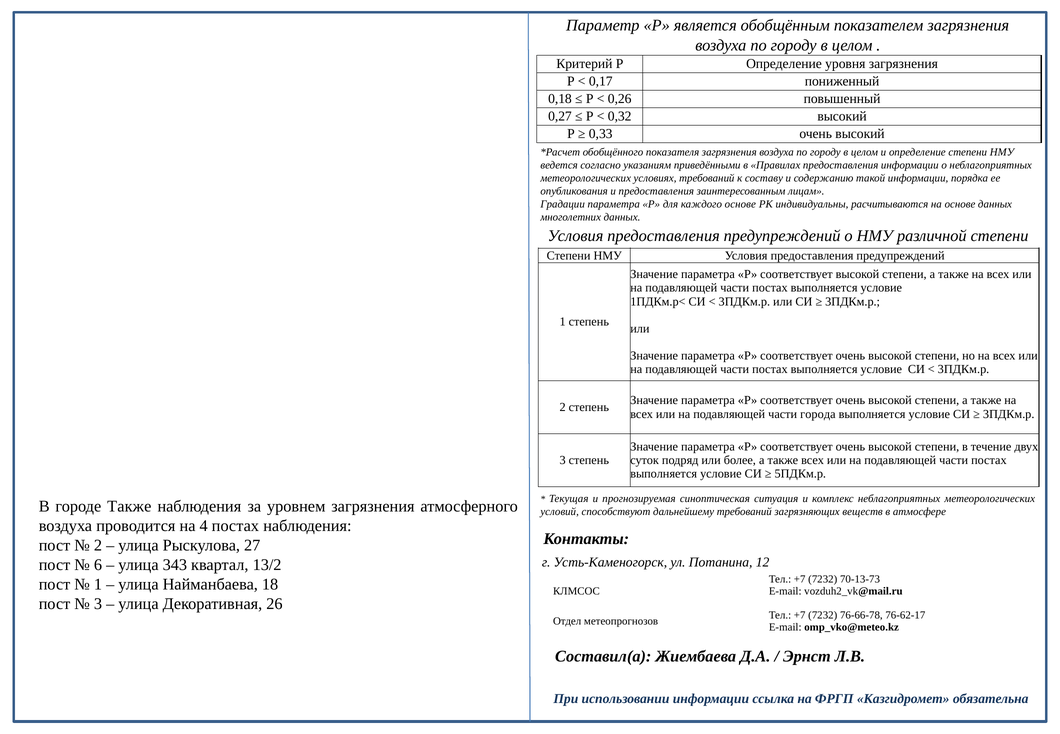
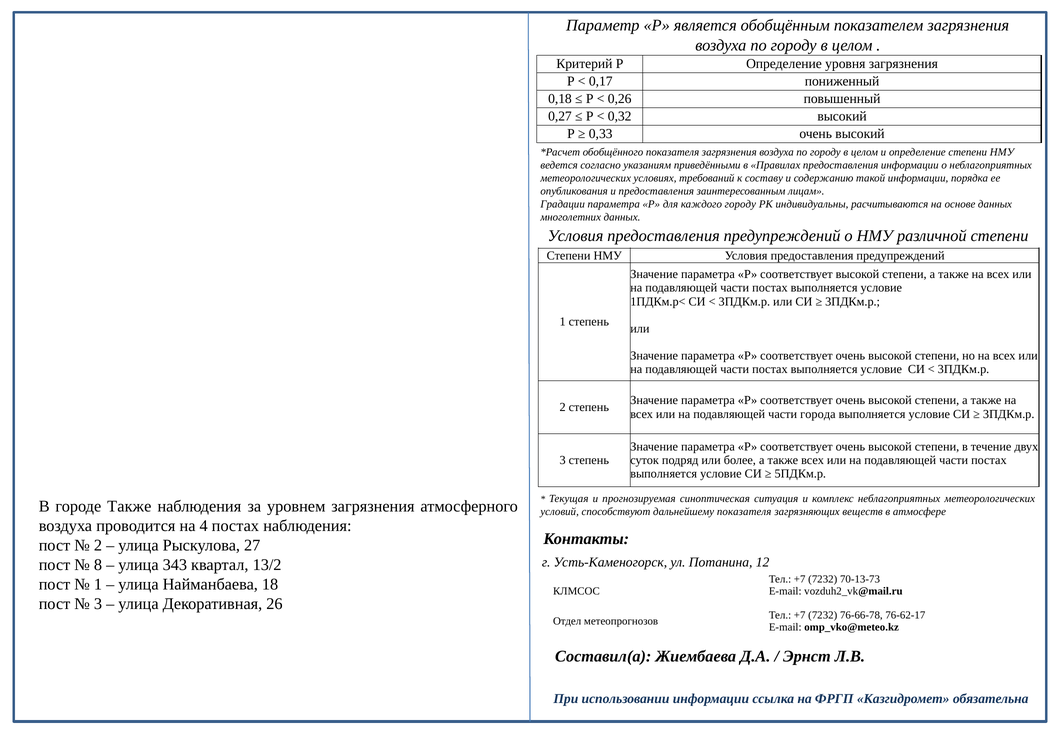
каждого основе: основе -> городу (740, 204)
дальнейшему требований: требований -> показателя (744, 512)
6: 6 -> 8 (98, 565)
